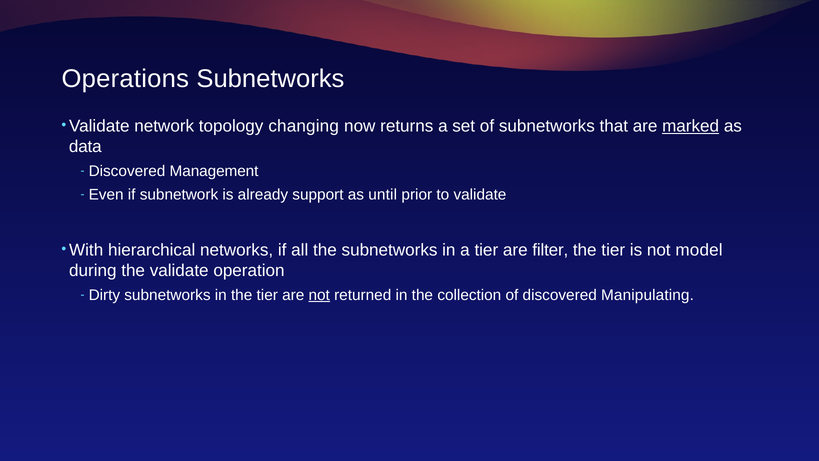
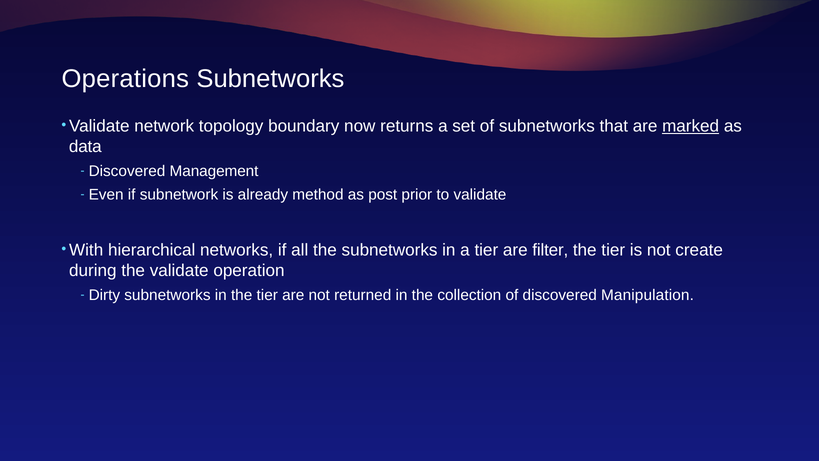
changing: changing -> boundary (304, 126)
support: support -> method (318, 194)
until: until -> post (383, 194)
model: model -> create (699, 250)
not underline: present -> none (319, 295)
Manipulating: Manipulating -> Manipulation (647, 295)
